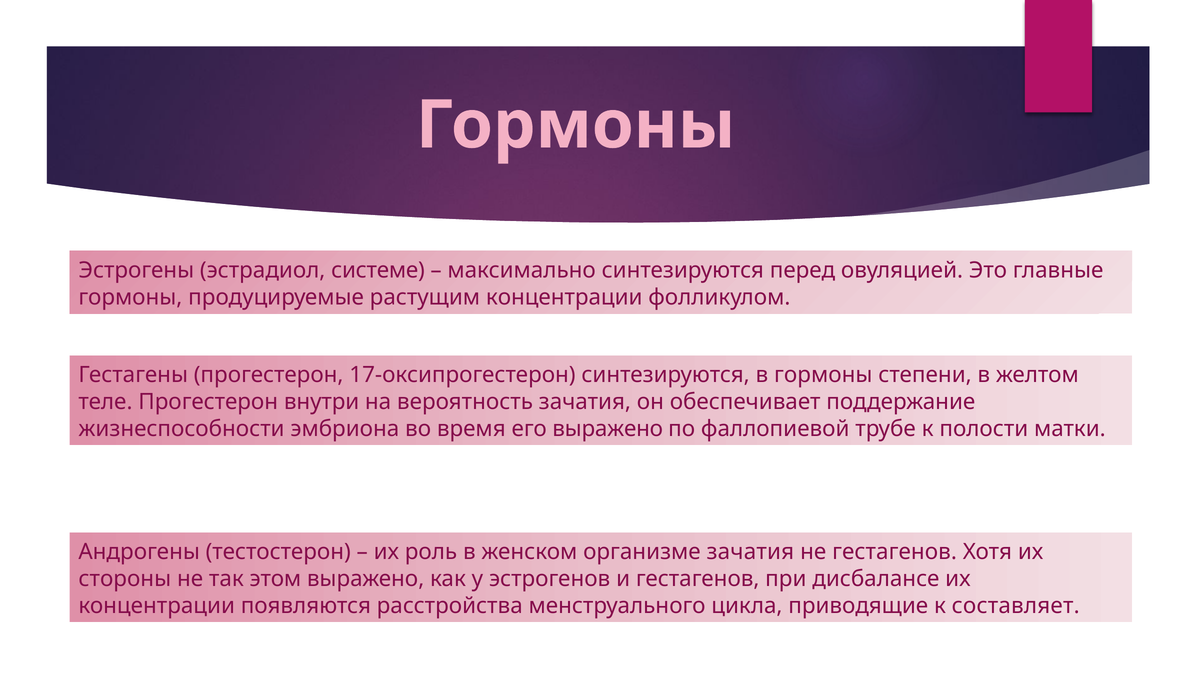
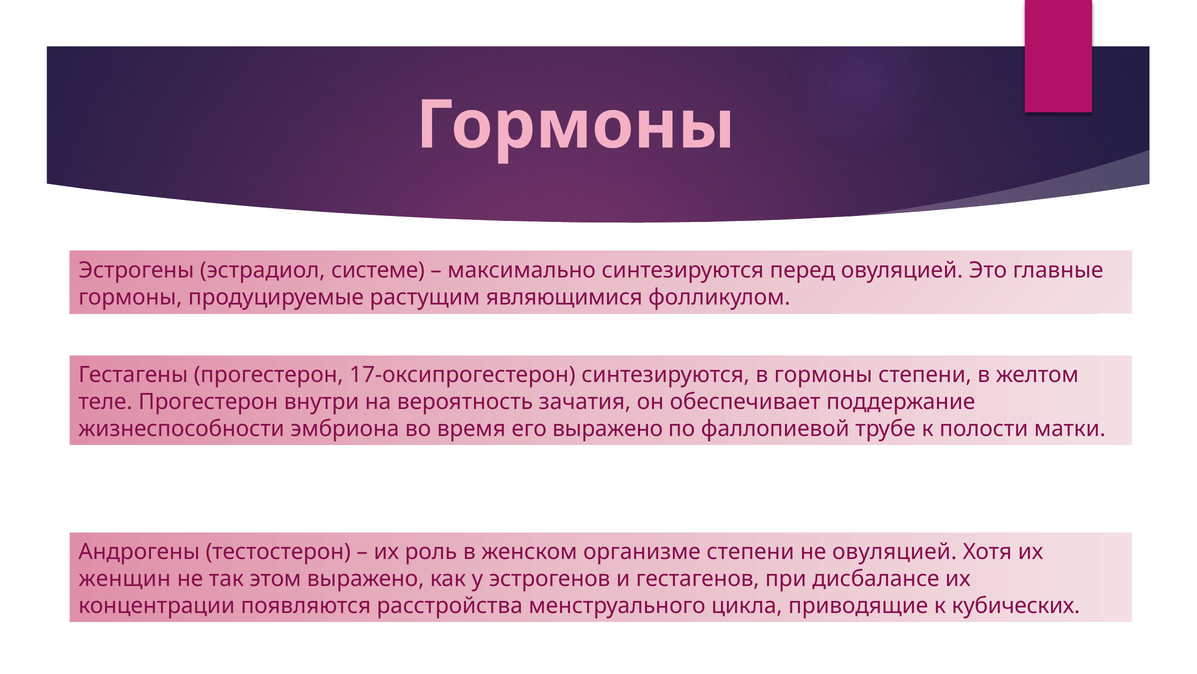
растущим концентрации: концентрации -> являющимися (564, 297)
организме зачатия: зачатия -> степени (750, 551)
не гестагенов: гестагенов -> овуляцией (895, 551)
стороны: стороны -> женщин (125, 578)
составляет: составляет -> кубических (1016, 605)
